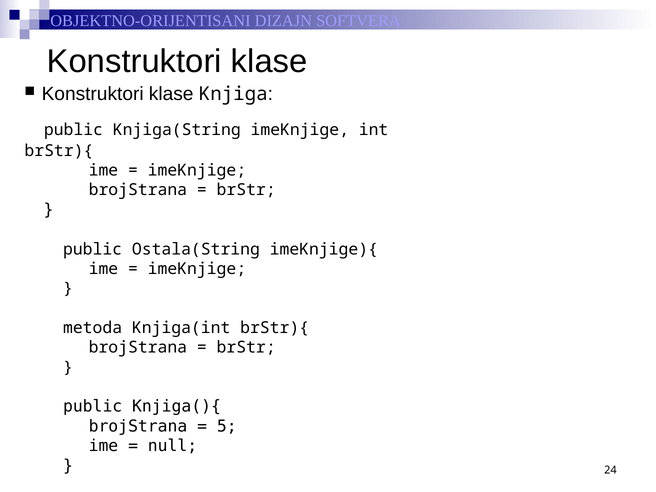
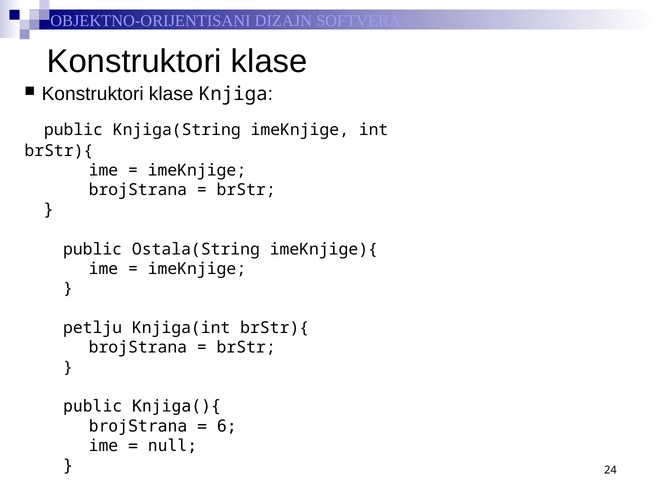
metoda: metoda -> petlju (93, 328)
5: 5 -> 6 (227, 426)
